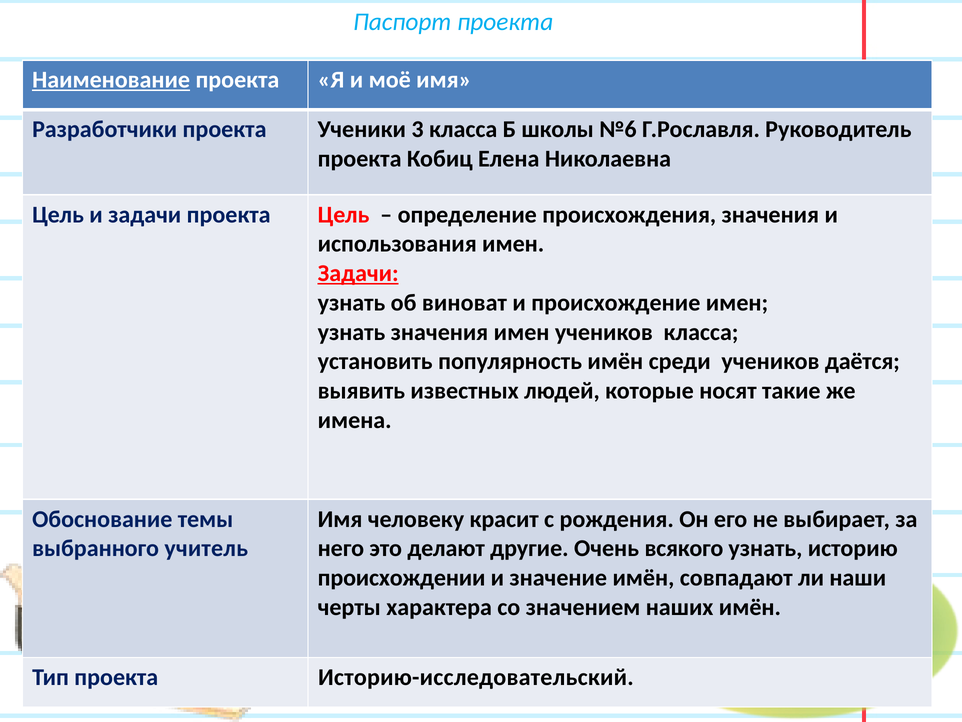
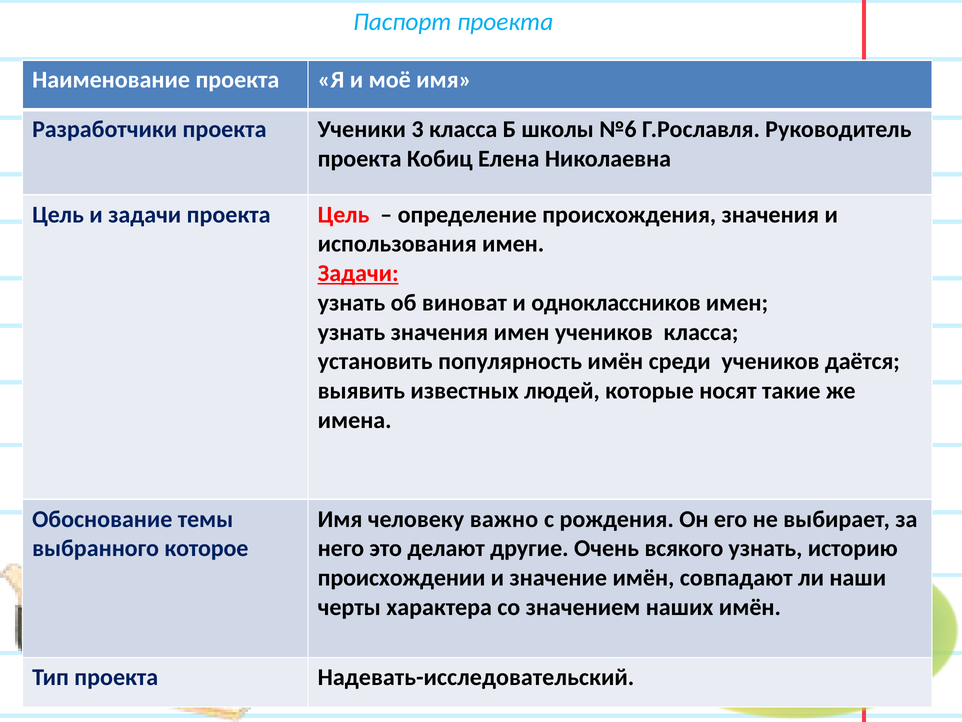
Наименование underline: present -> none (111, 80)
происхождение: происхождение -> одноклассников (616, 303)
красит: красит -> важно (504, 519)
учитель: учитель -> которое (206, 548)
Историю-исследовательский: Историю-исследовательский -> Надевать-исследовательский (476, 677)
